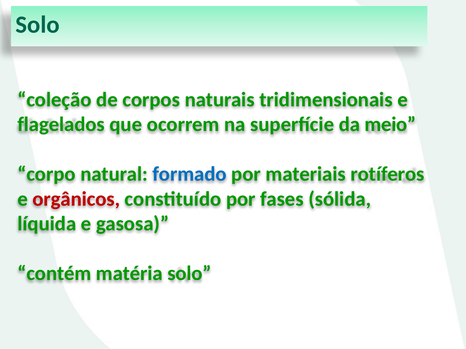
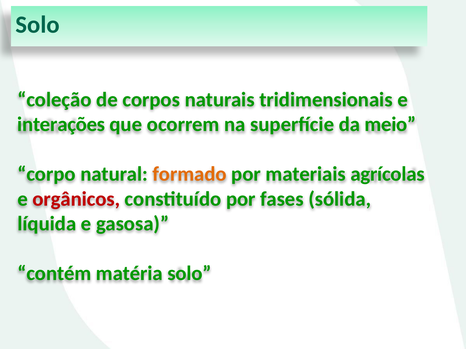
flagelados: flagelados -> interações (61, 125)
formado colour: blue -> orange (190, 174)
rotíferos: rotíferos -> agrícolas (388, 174)
